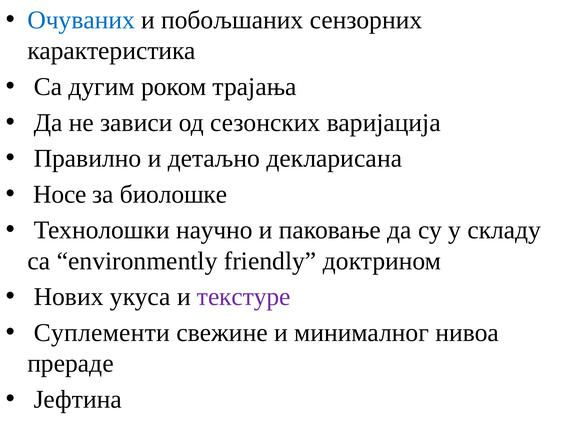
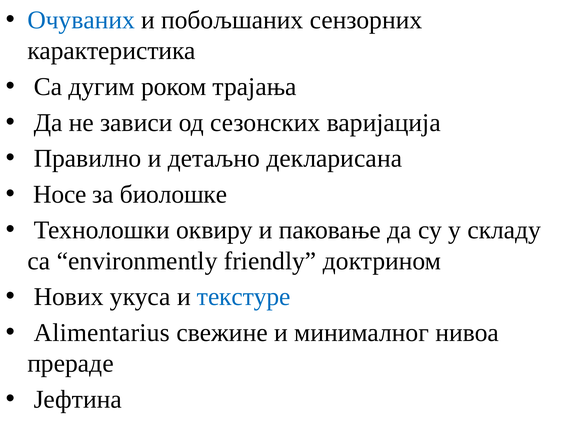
научно: научно -> оквиру (214, 230)
текстуре colour: purple -> blue (244, 297)
Суплементи: Суплементи -> Alimentarius (102, 333)
